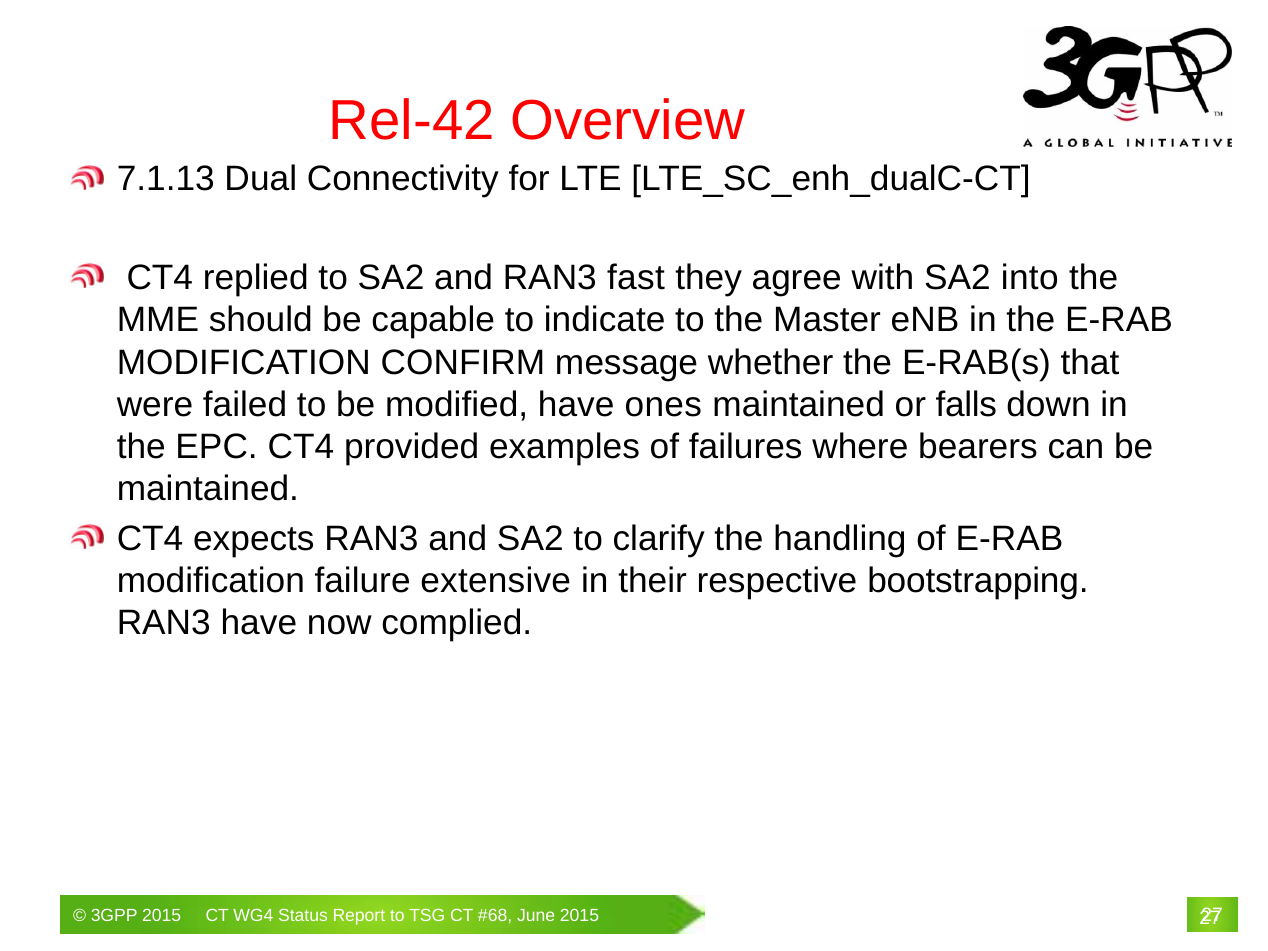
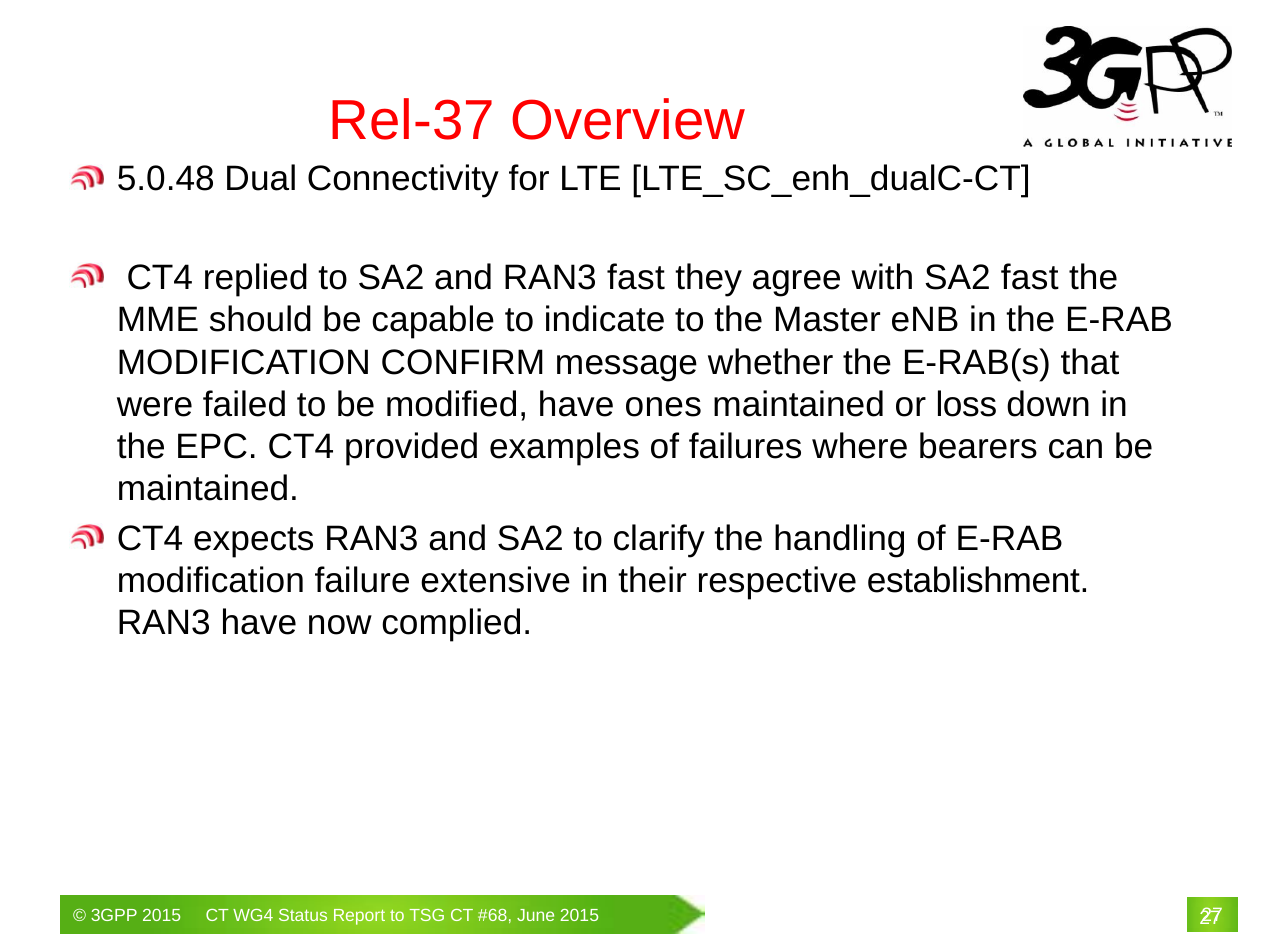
Rel-42: Rel-42 -> Rel-37 (412, 121)
7.1.13: 7.1.13 -> 5.0.48 (166, 179)
SA2 into: into -> fast (1030, 278)
falls: falls -> loss (966, 405)
bootstrapping: bootstrapping -> establishment (978, 581)
